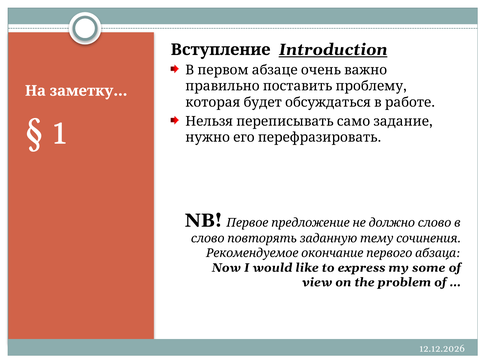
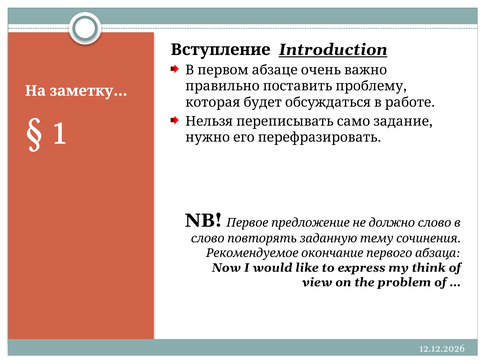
some: some -> think (429, 268)
